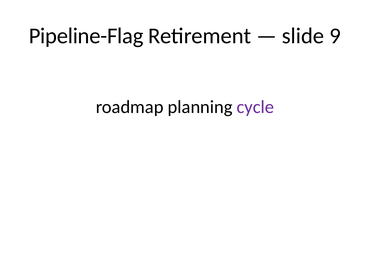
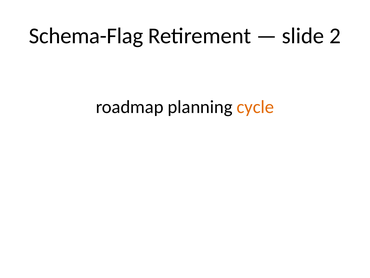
Pipeline-Flag: Pipeline-Flag -> Schema-Flag (86, 36)
9: 9 -> 2 (335, 36)
cycle colour: purple -> orange (255, 107)
